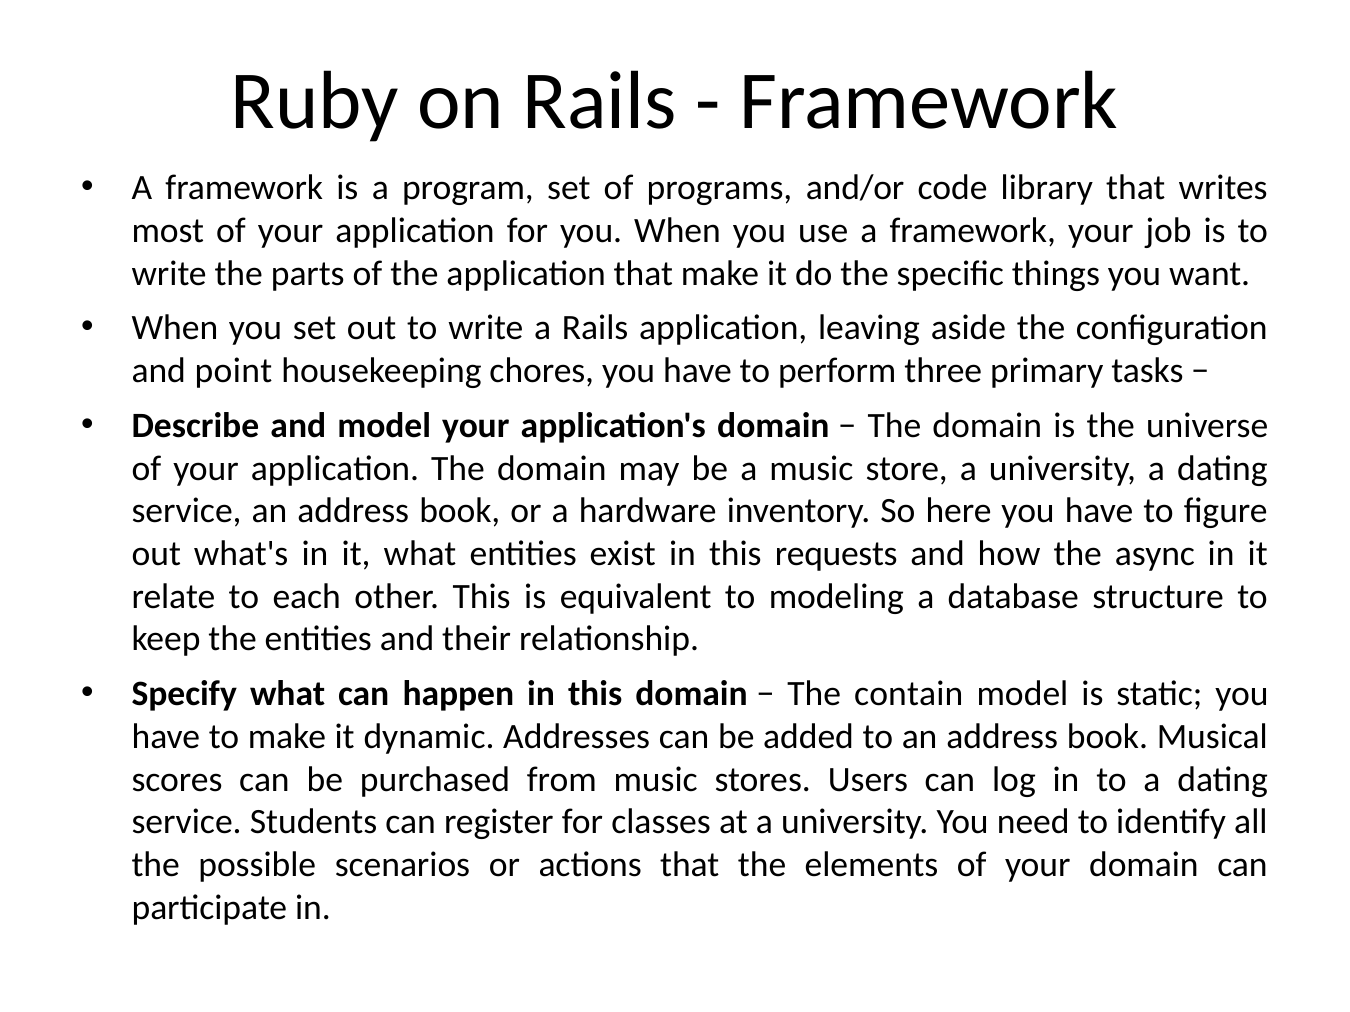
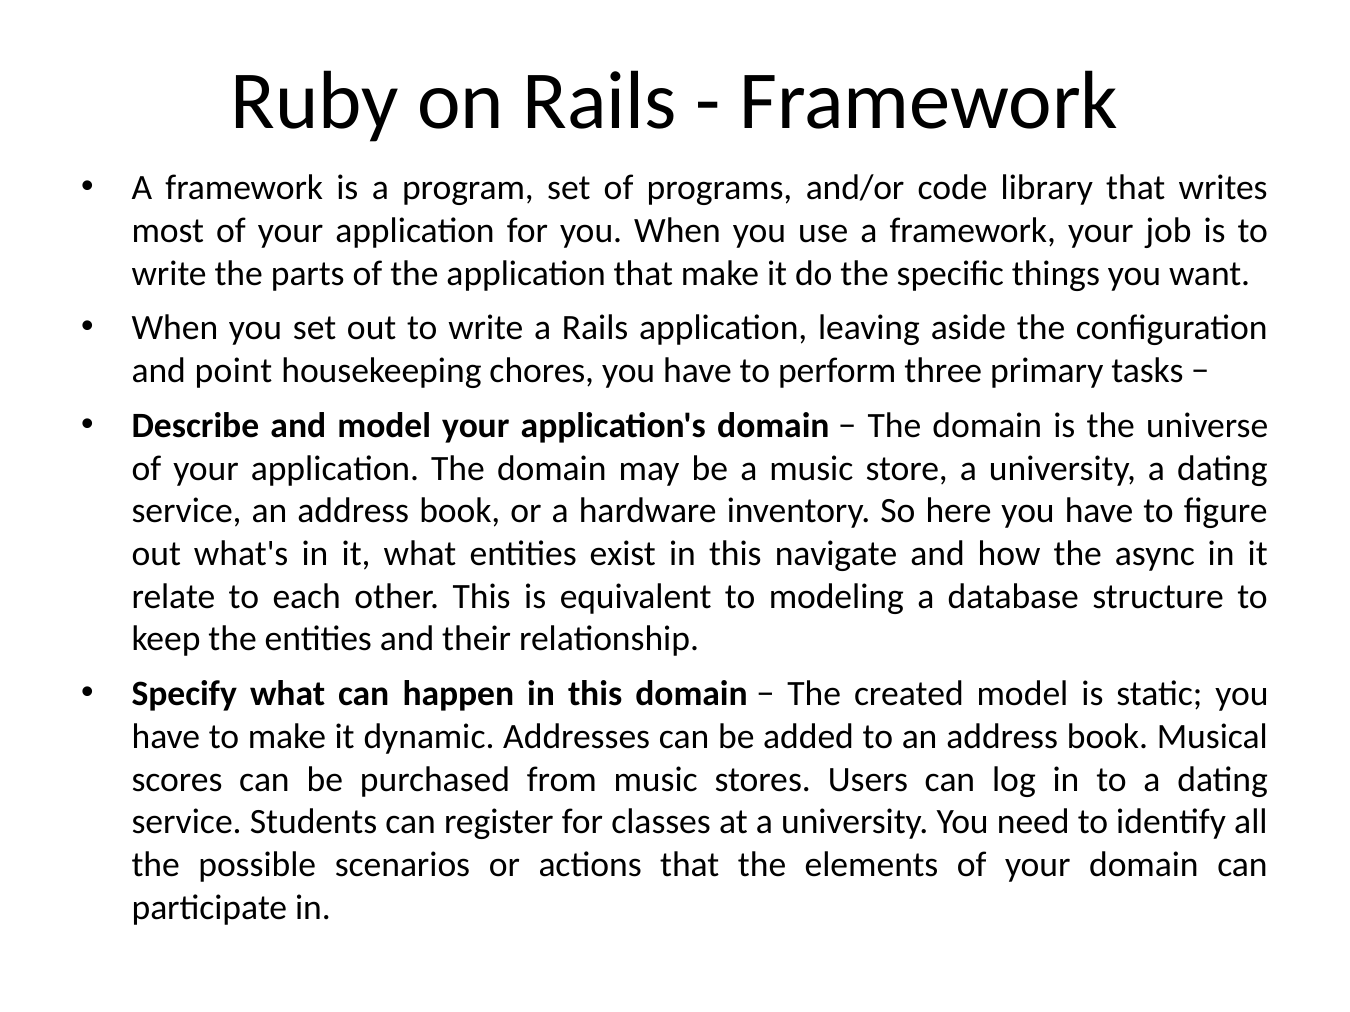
requests: requests -> navigate (836, 554)
contain: contain -> created (909, 694)
